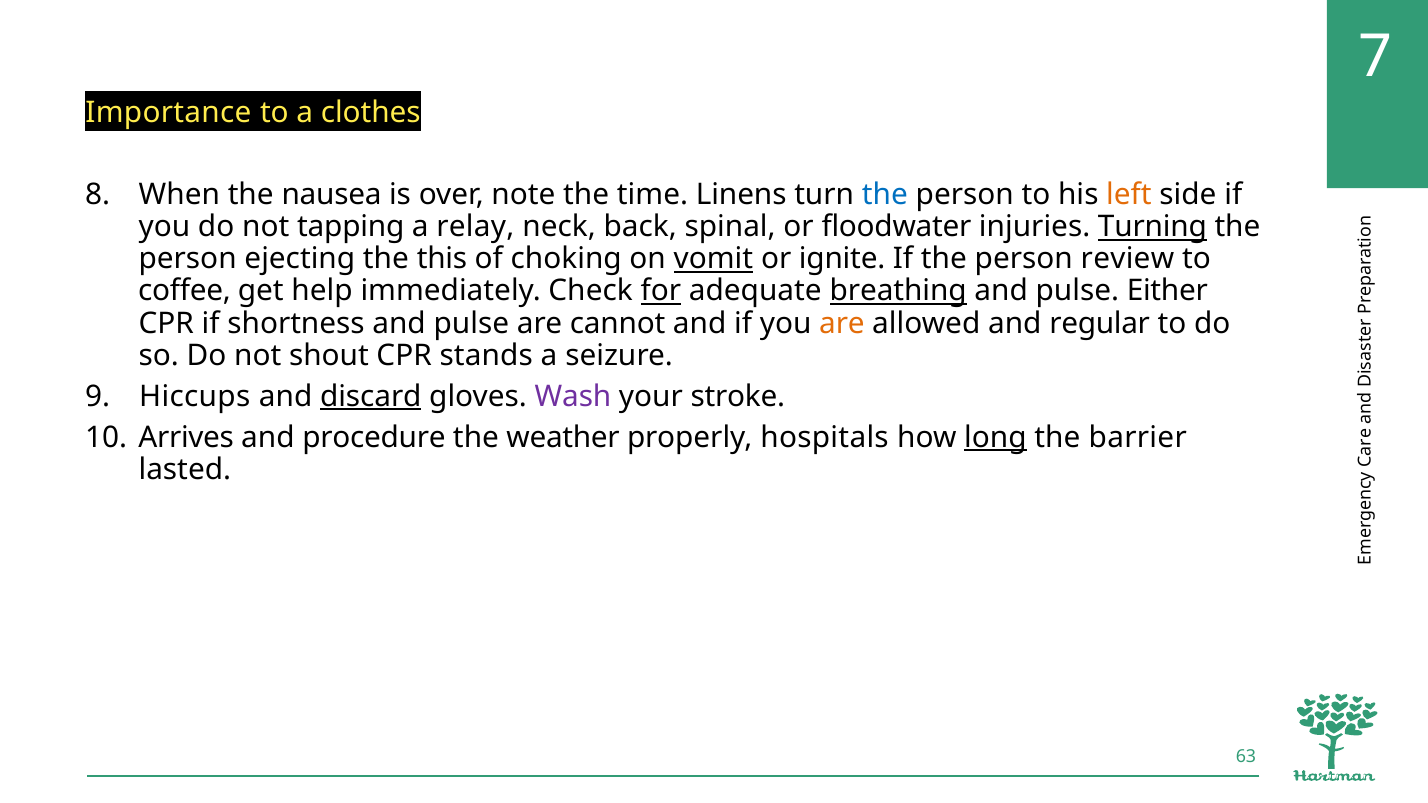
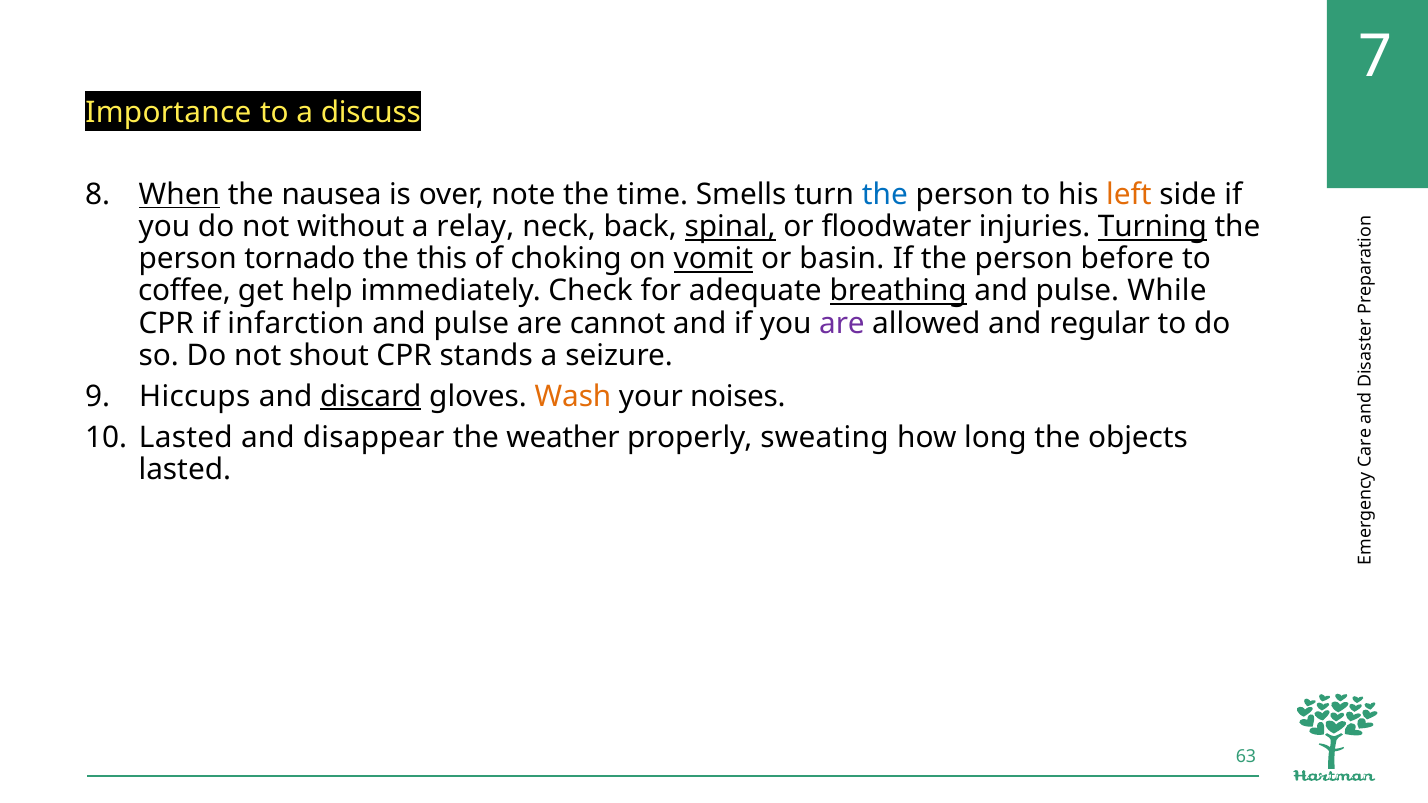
clothes: clothes -> discuss (371, 113)
When underline: none -> present (179, 195)
Linens: Linens -> Smells (741, 195)
tapping: tapping -> without (351, 227)
spinal underline: none -> present (730, 227)
ejecting: ejecting -> tornado (300, 259)
ignite: ignite -> basin (842, 259)
review: review -> before (1127, 259)
for underline: present -> none (661, 291)
Either: Either -> While (1167, 291)
shortness: shortness -> infarction (296, 323)
are colour: orange -> purple (842, 323)
Wash colour: purple -> orange (573, 396)
stroke: stroke -> noises (738, 396)
Arrives: Arrives -> Lasted (186, 438)
procedure: procedure -> disappear (374, 438)
hospitals: hospitals -> sweating (825, 438)
long underline: present -> none (995, 438)
barrier: barrier -> objects (1138, 438)
